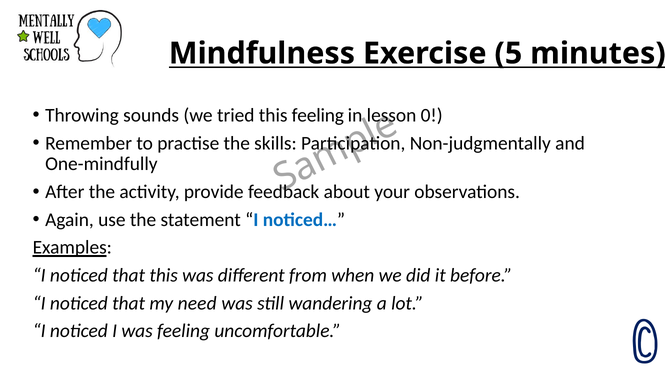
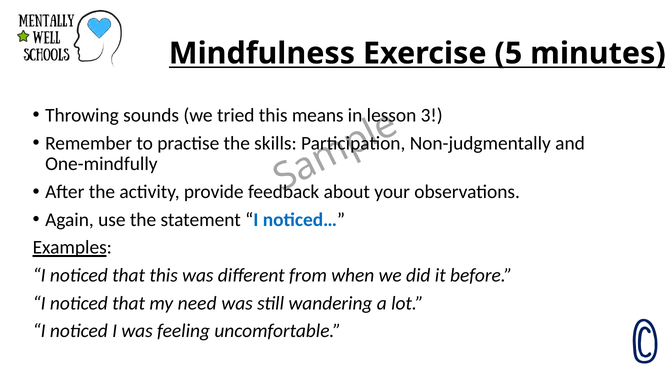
this feeling: feeling -> means (318, 115)
0: 0 -> 3 (432, 115)
